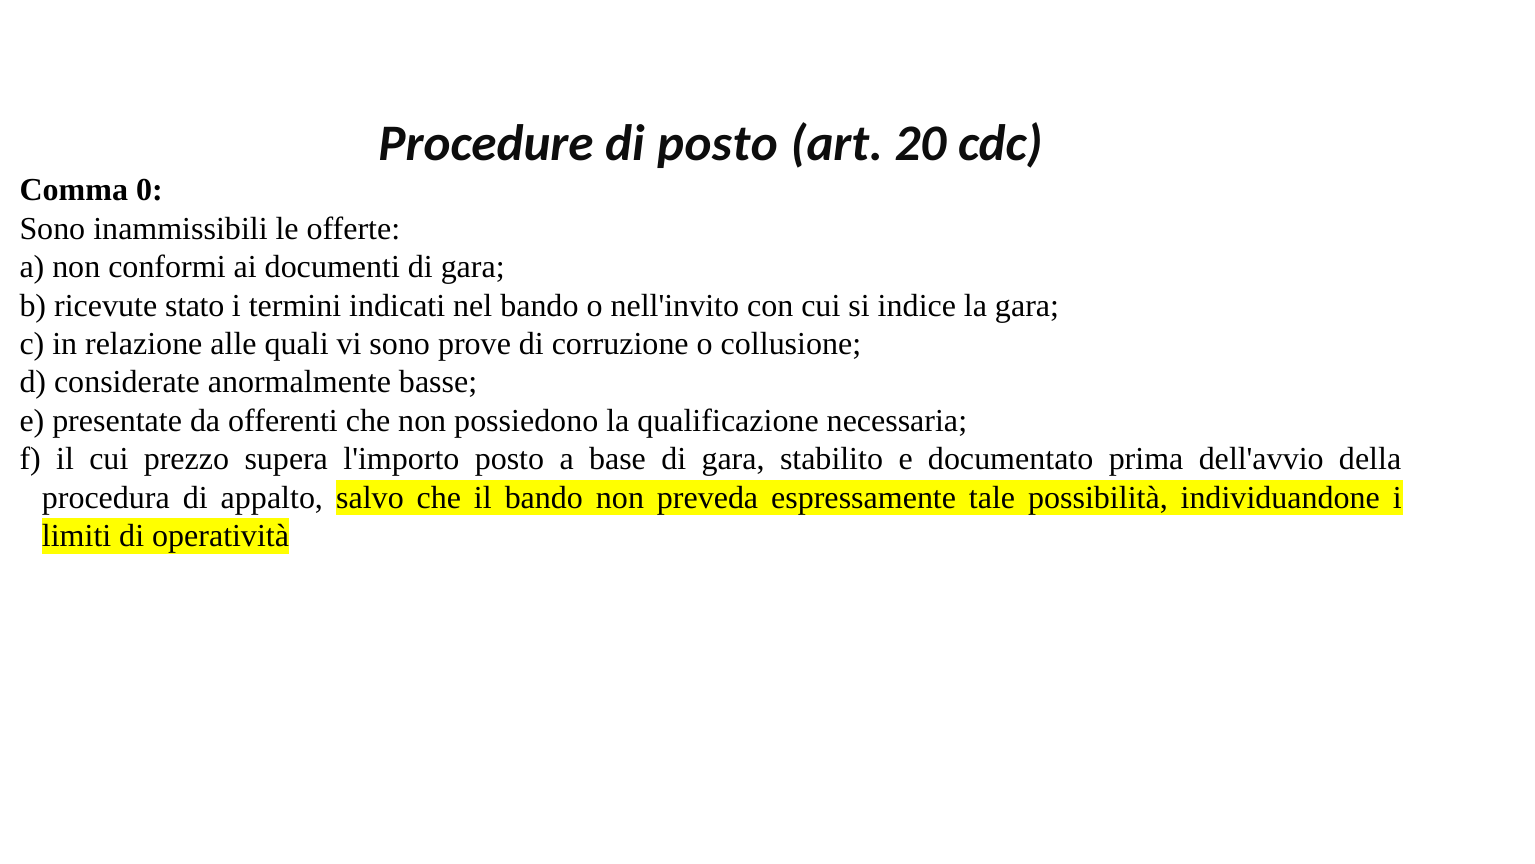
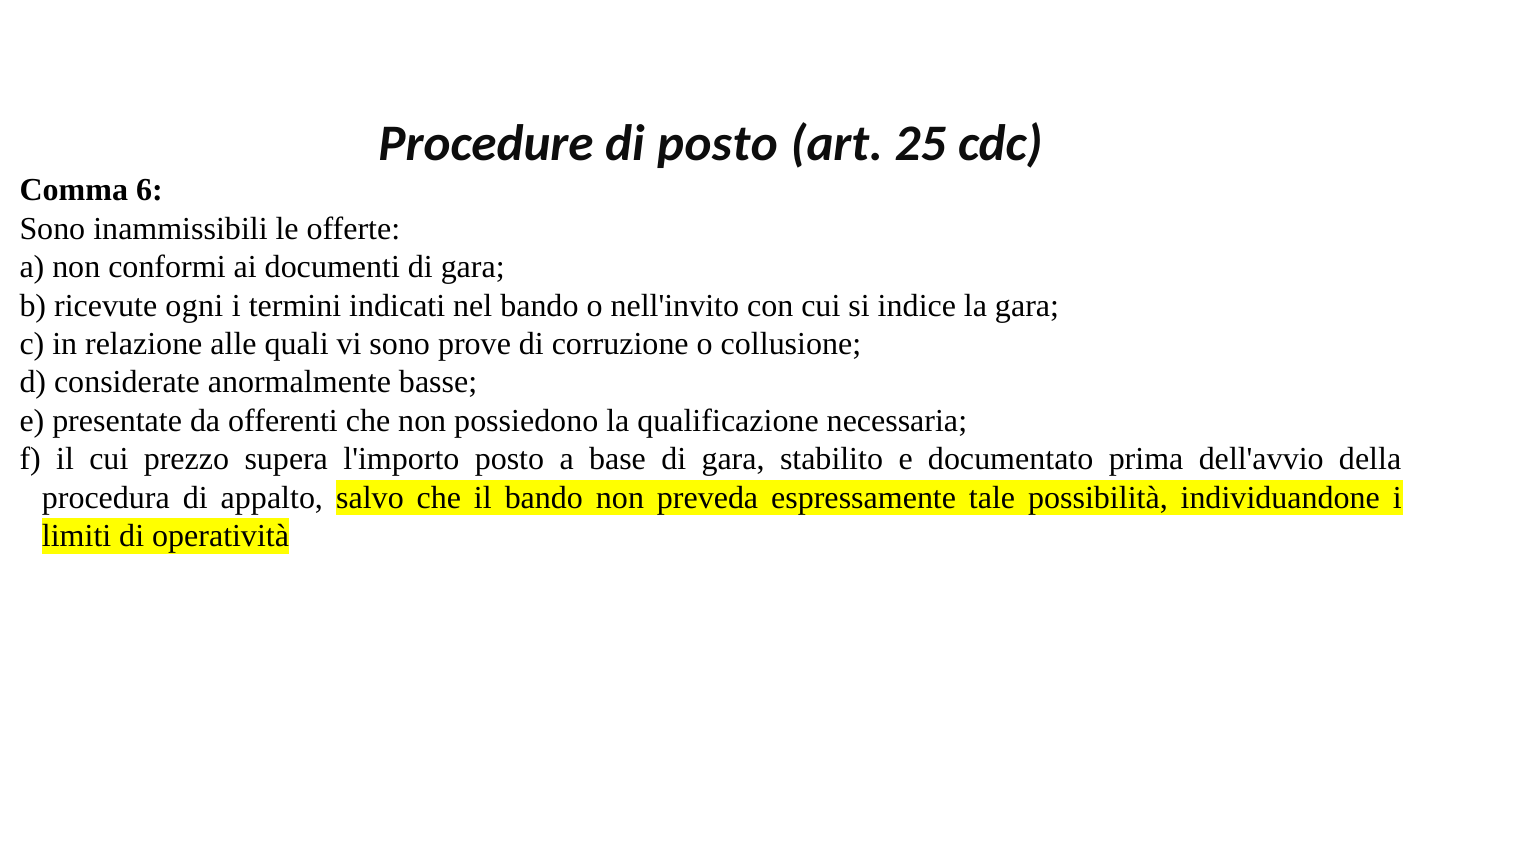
20: 20 -> 25 (920, 143)
0: 0 -> 6 (149, 190)
stato: stato -> ogni (194, 305)
